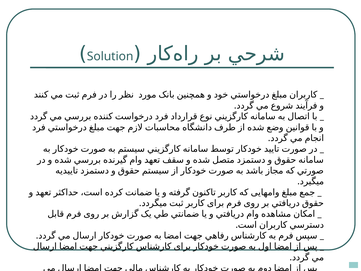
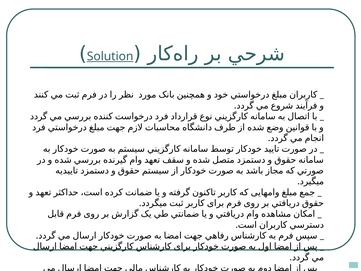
Solution underline: none -> present (110, 56)
